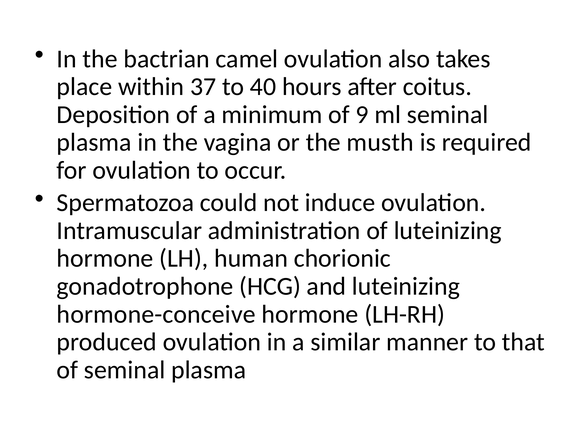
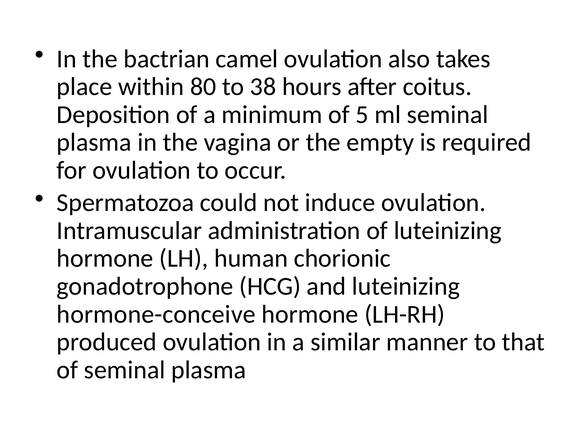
37: 37 -> 80 (203, 87)
40: 40 -> 38 (263, 87)
9: 9 -> 5 (362, 115)
musth: musth -> empty (380, 143)
